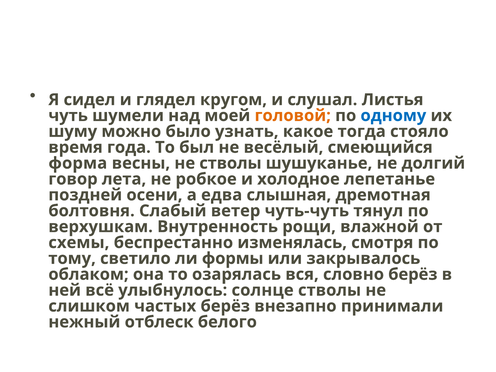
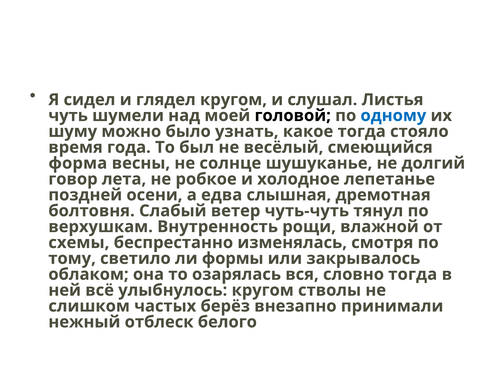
головой colour: orange -> black (293, 116)
не стволы: стволы -> солнце (230, 163)
словно берёз: берёз -> тогда (413, 274)
улыбнулось солнце: солнце -> кругом (263, 290)
